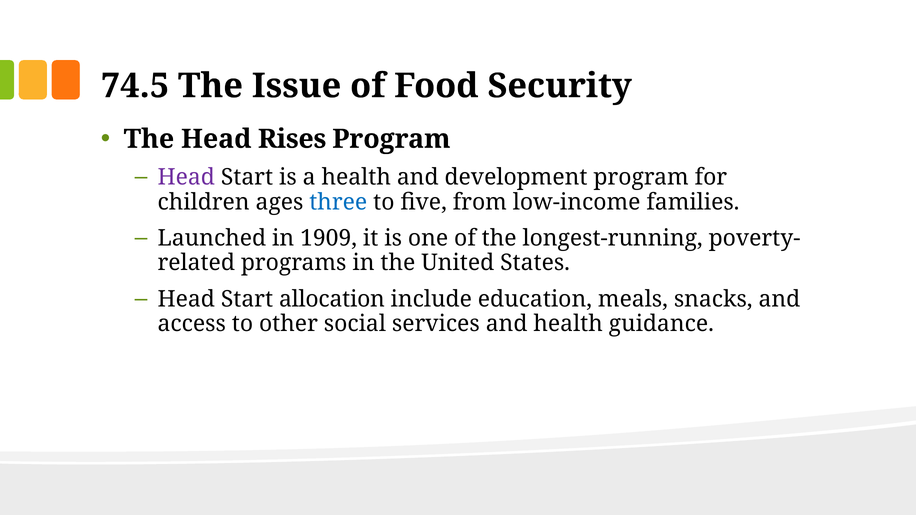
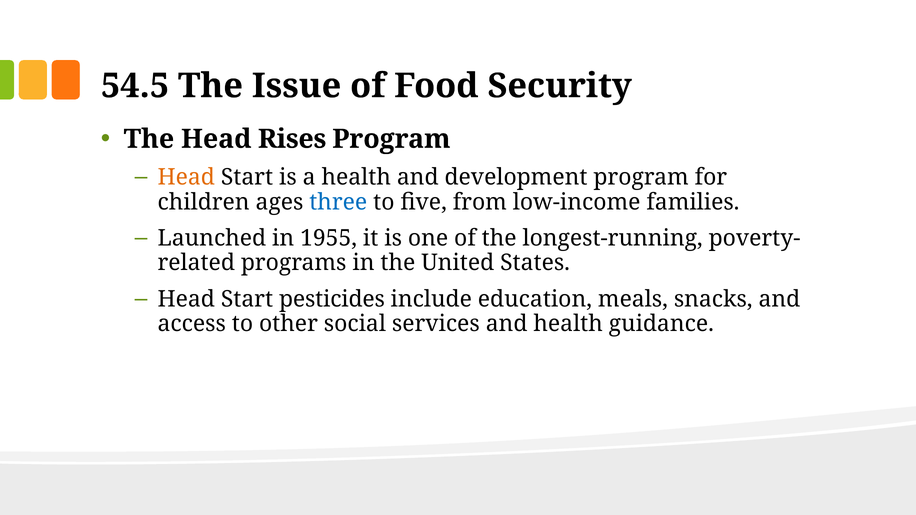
74.5: 74.5 -> 54.5 (135, 86)
Head colour: purple -> orange (186, 177)
1909: 1909 -> 1955 (329, 238)
allocation: allocation -> pesticides (332, 299)
